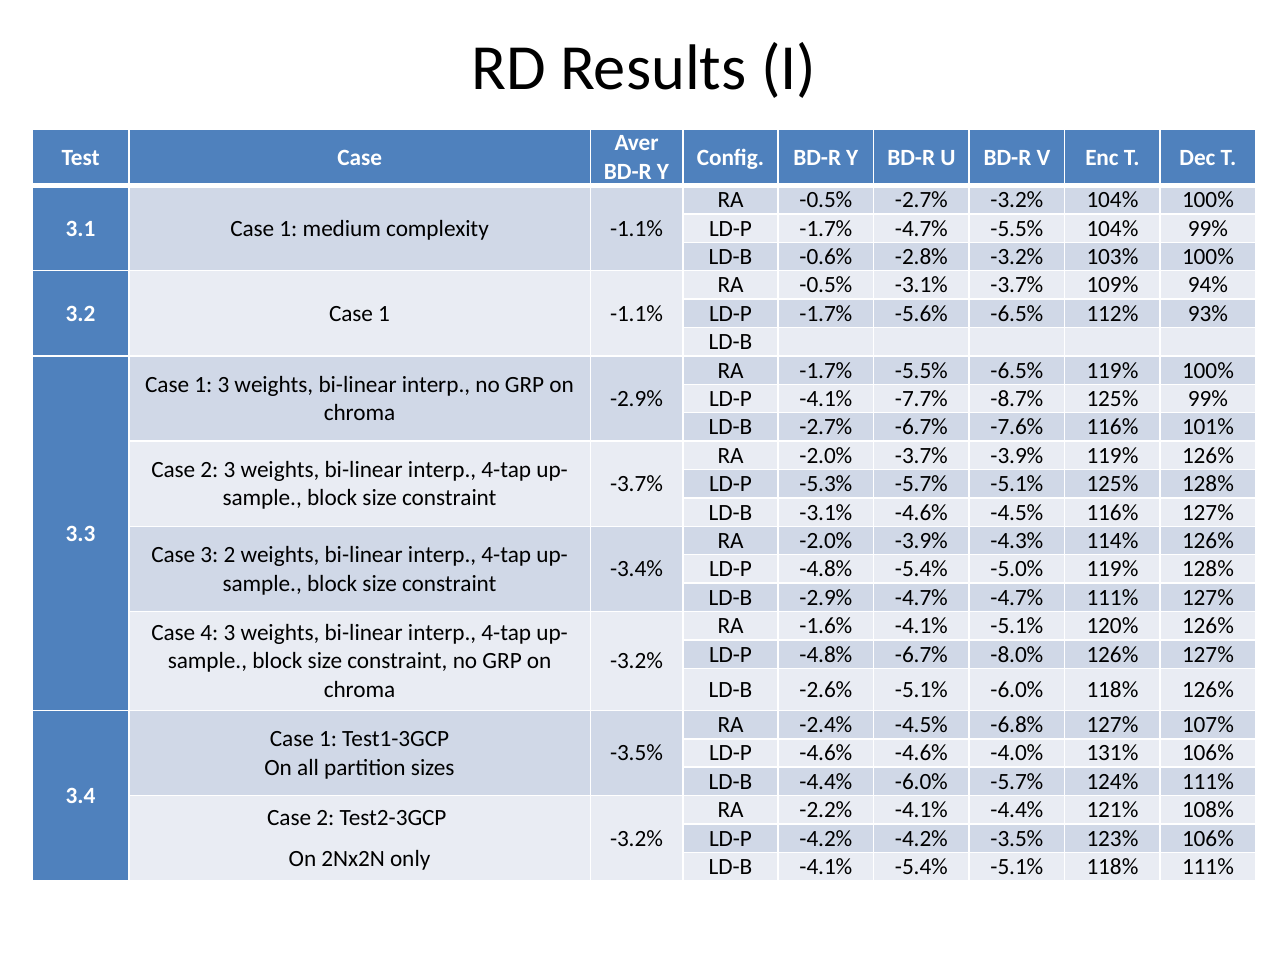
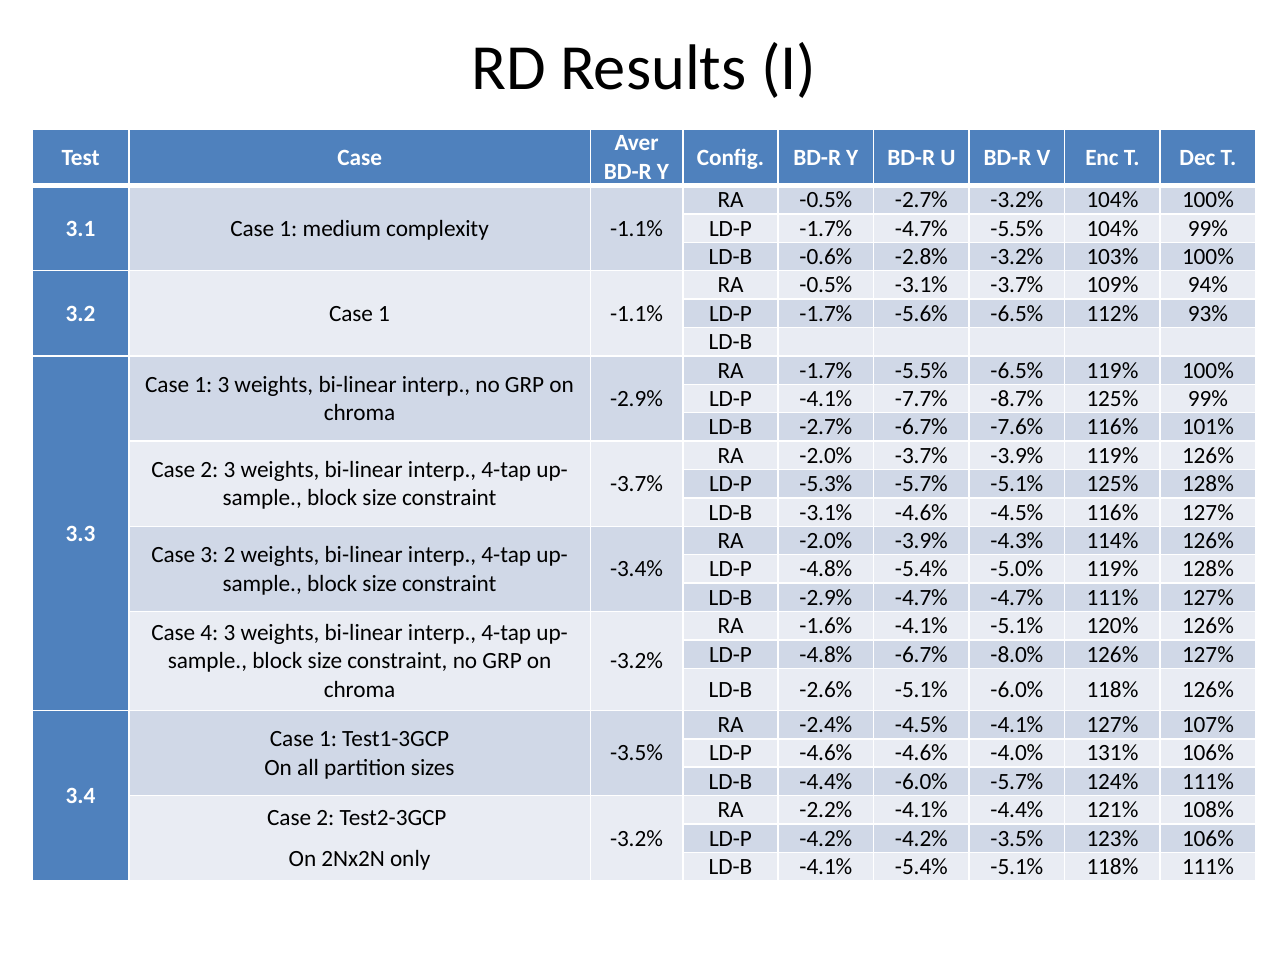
-4.5% -6.8%: -6.8% -> -4.1% (1017, 725)
